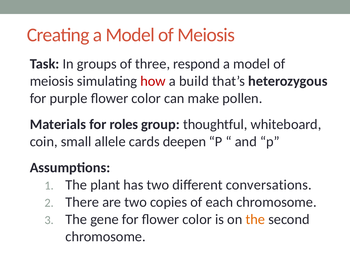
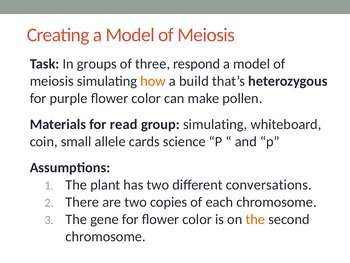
how colour: red -> orange (153, 81)
roles: roles -> read (124, 124)
group thoughtful: thoughtful -> simulating (215, 124)
deepen: deepen -> science (184, 141)
